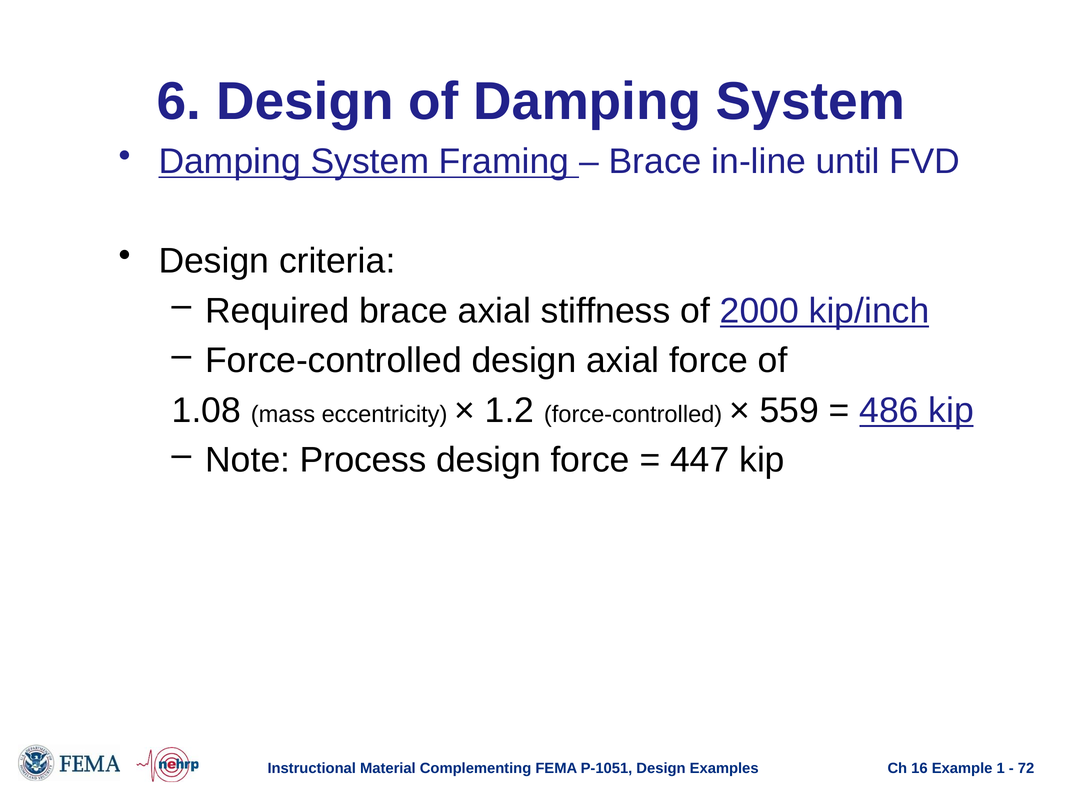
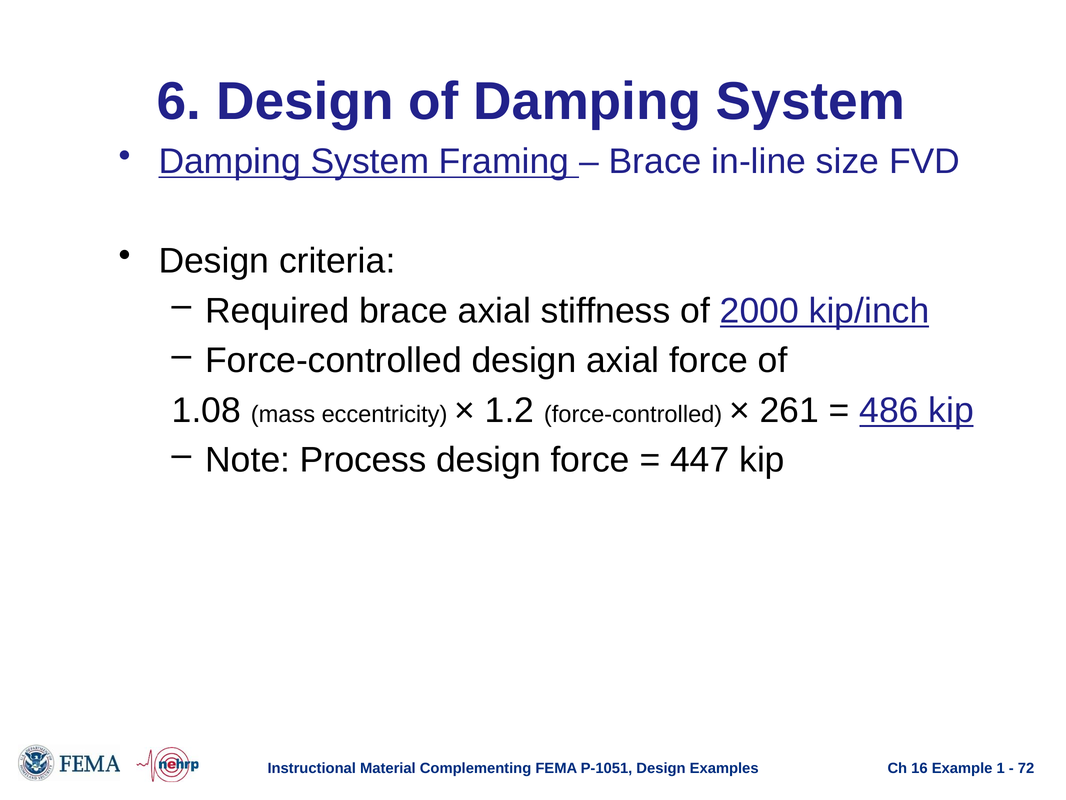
until: until -> size (848, 162)
559: 559 -> 261 (789, 410)
